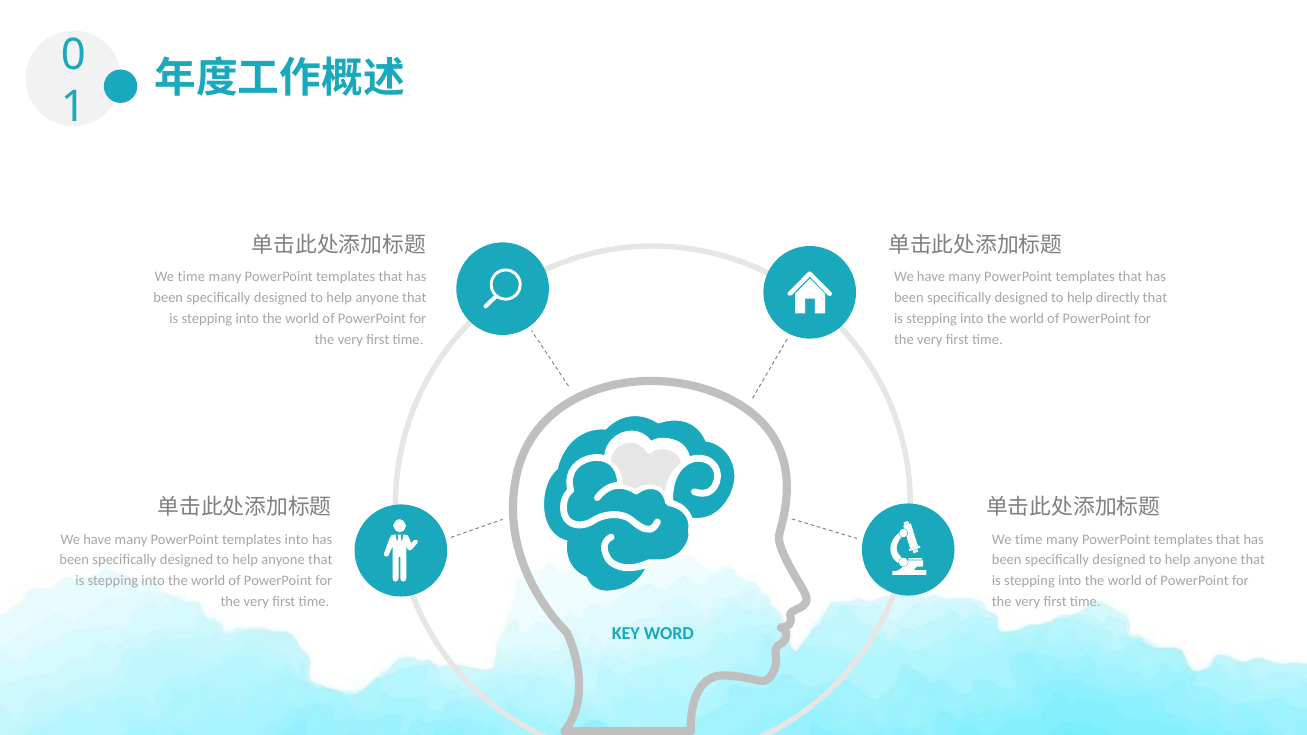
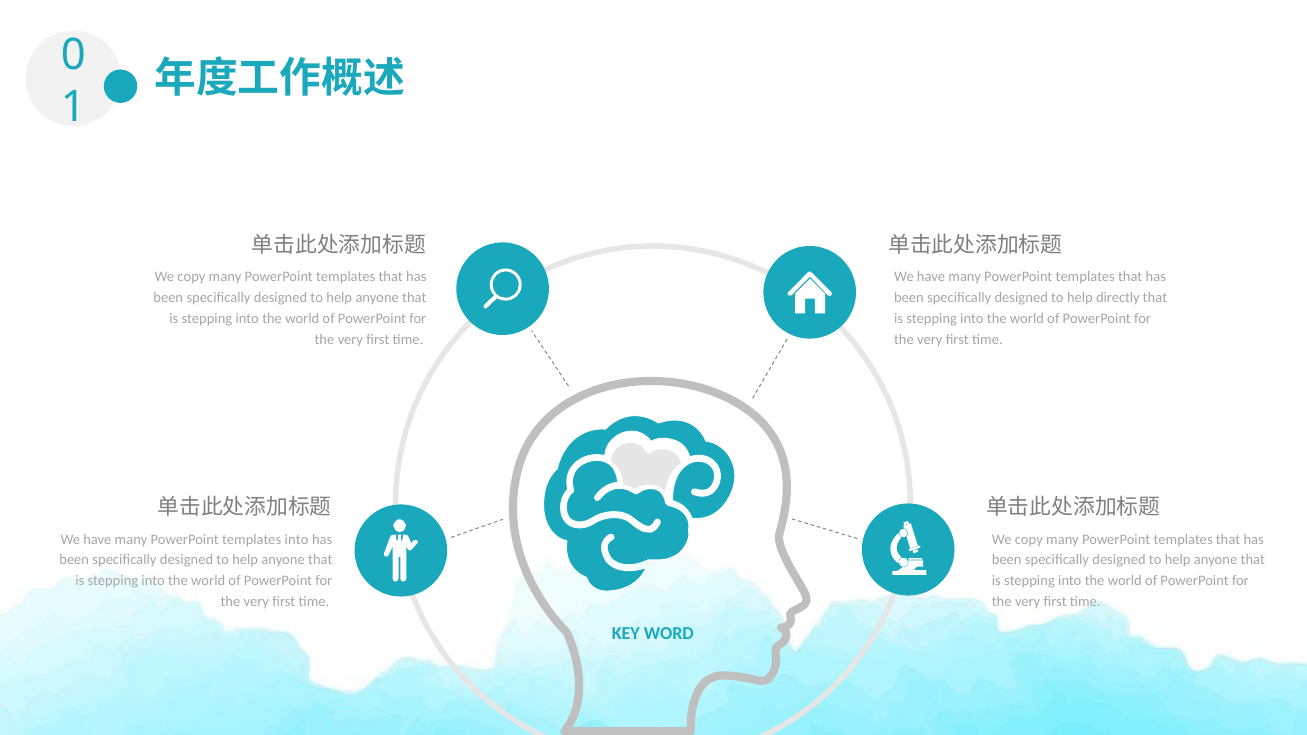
time: time -> copy (191, 277)
time: time -> copy (1029, 539)
